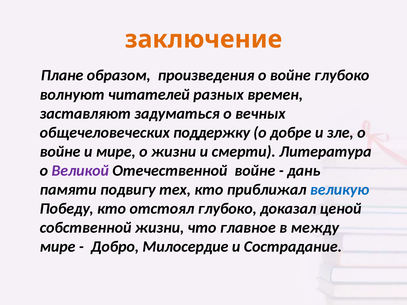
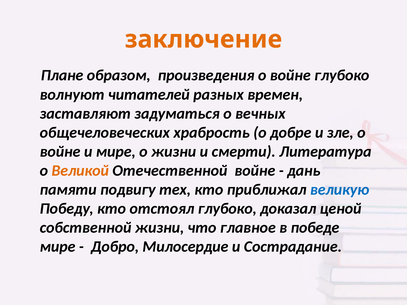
поддержку: поддержку -> храбрость (212, 133)
Великой colour: purple -> orange (80, 171)
между: между -> победе (315, 228)
